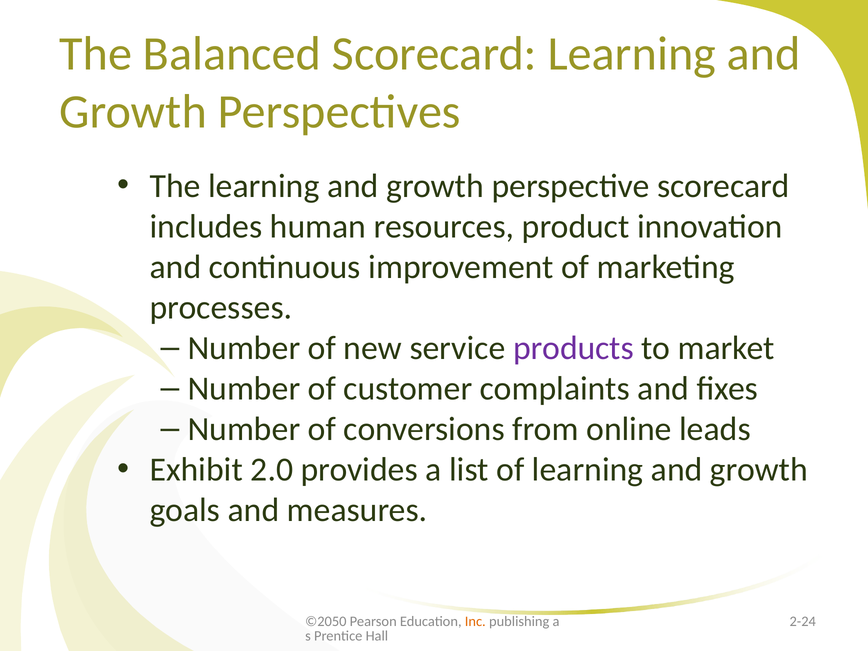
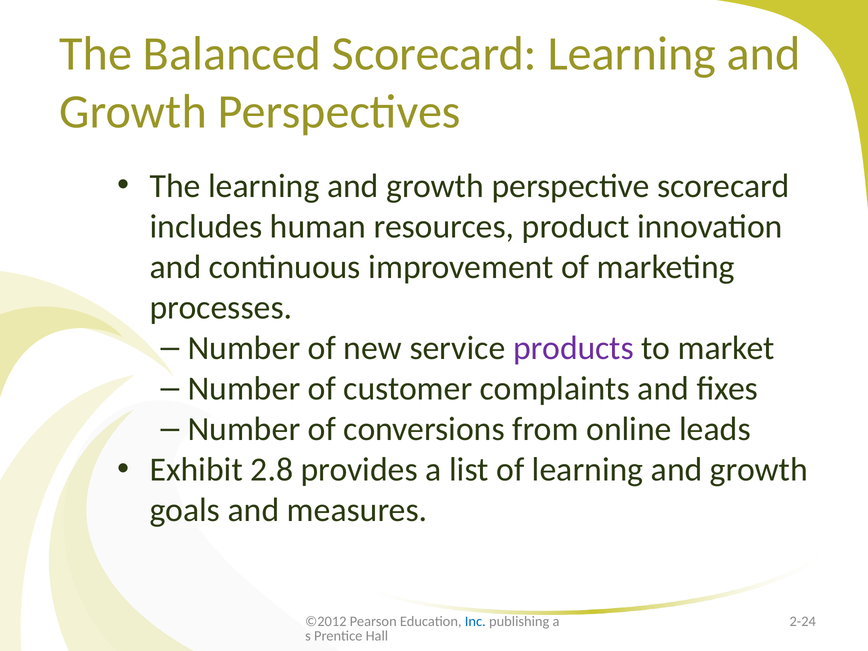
2.0: 2.0 -> 2.8 (272, 470)
©2050: ©2050 -> ©2012 (326, 622)
Inc colour: orange -> blue (475, 622)
